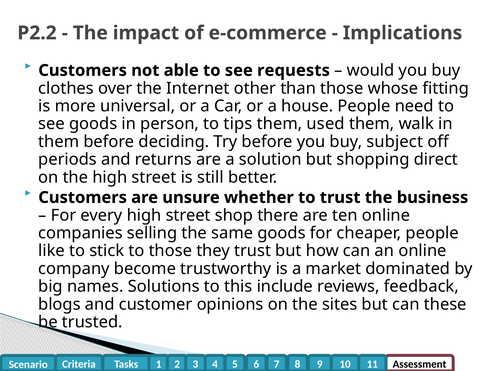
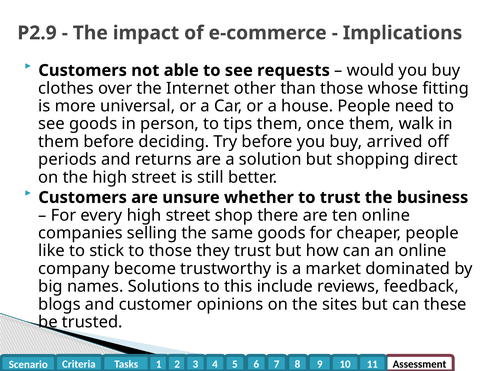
P2.2: P2.2 -> P2.9 (37, 33)
used: used -> once (326, 124)
subject: subject -> arrived (395, 142)
